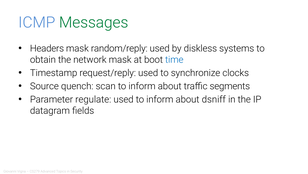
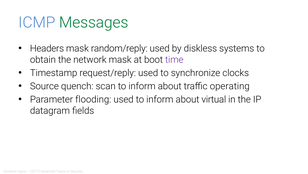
time colour: blue -> purple (174, 60)
segments: segments -> operating (230, 86)
regulate: regulate -> flooding (93, 99)
dsniff: dsniff -> virtual (214, 99)
